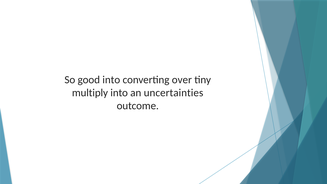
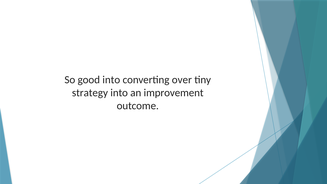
multiply: multiply -> strategy (90, 93)
uncertainties: uncertainties -> improvement (174, 93)
